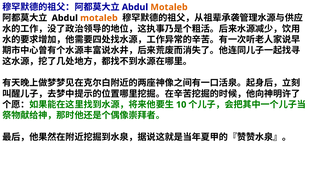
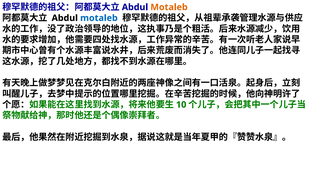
motaleb colour: orange -> blue (99, 18)
